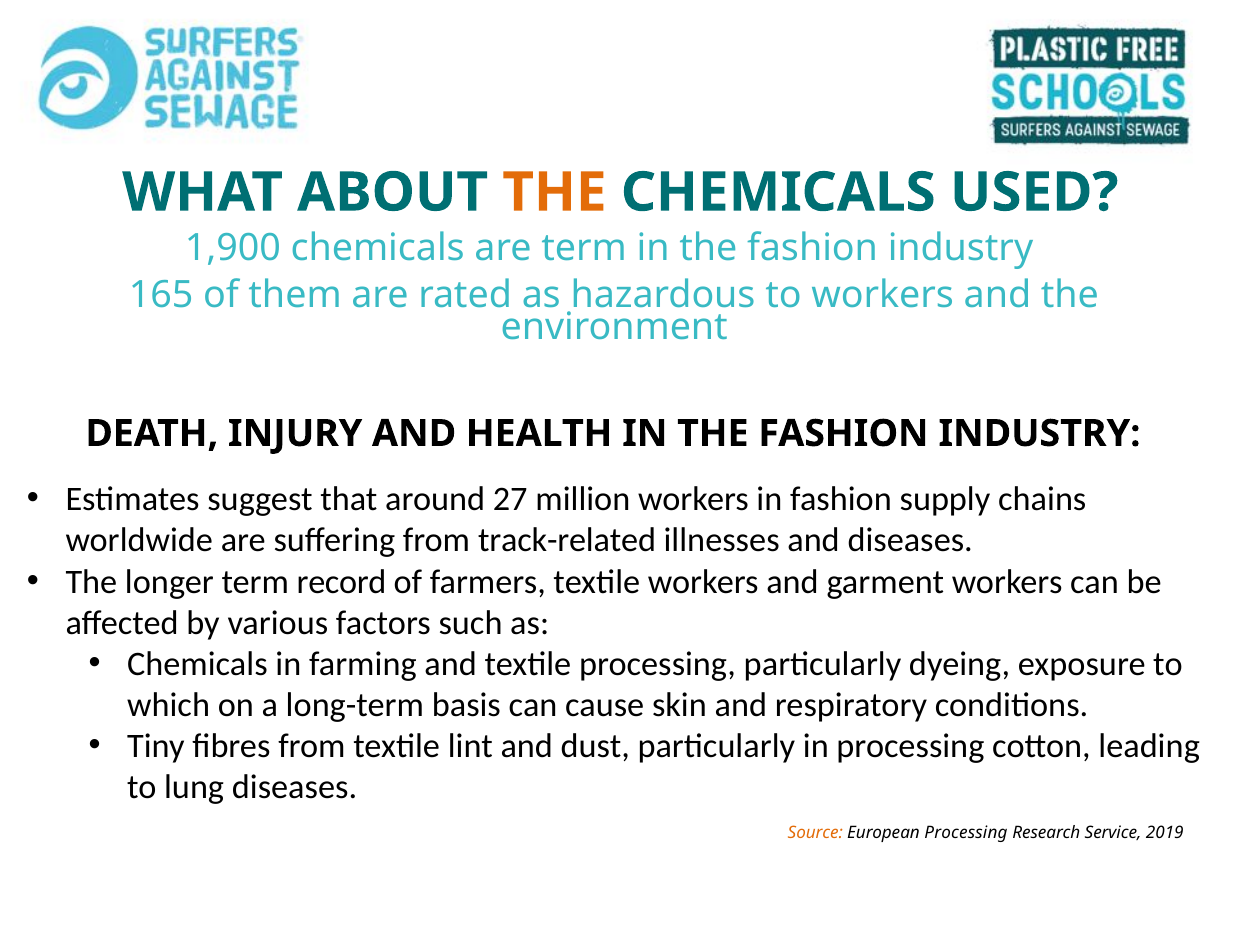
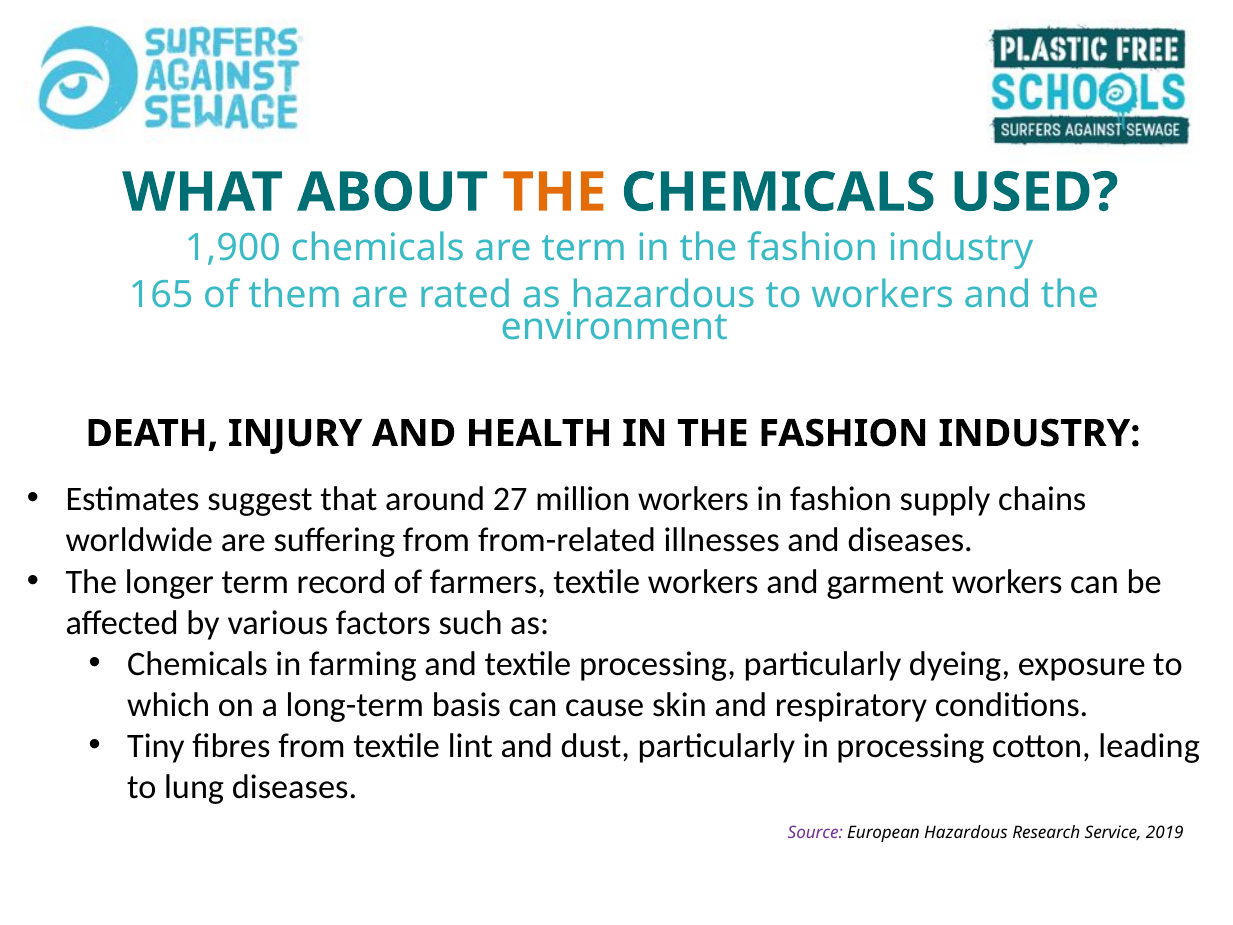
track-related: track-related -> from-related (567, 540)
Source colour: orange -> purple (815, 833)
European Processing: Processing -> Hazardous (966, 833)
